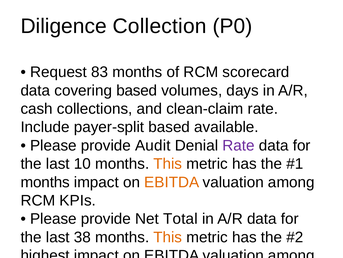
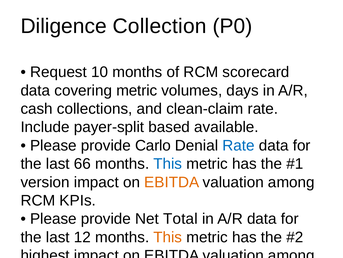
83: 83 -> 10 (100, 72)
covering based: based -> metric (137, 90)
Audit: Audit -> Carlo (153, 145)
Rate colour: purple -> blue (239, 145)
10: 10 -> 66 (82, 163)
This colour: orange -> blue (168, 163)
months: months -> version (45, 182)
38: 38 -> 12 (82, 237)
